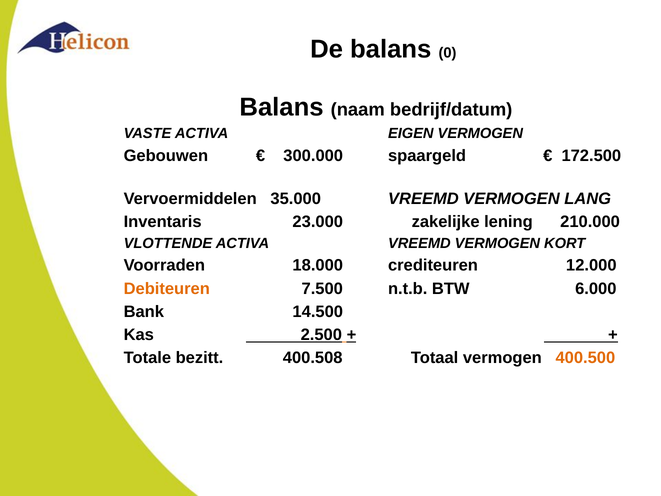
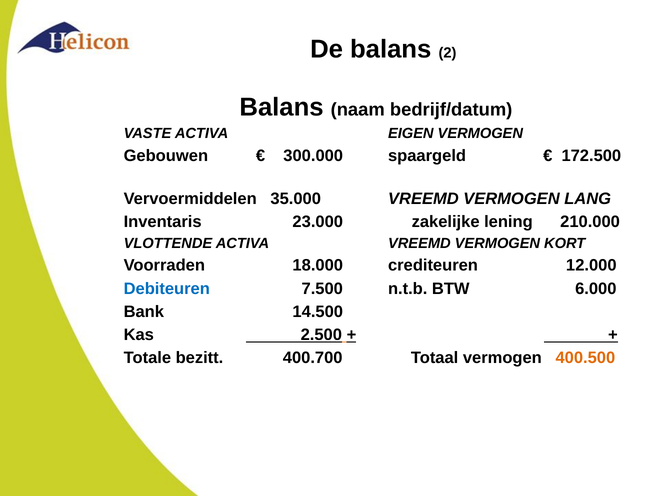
0: 0 -> 2 (448, 53)
Debiteuren colour: orange -> blue (167, 288)
400.508: 400.508 -> 400.700 (313, 358)
